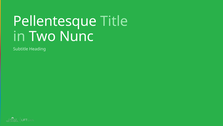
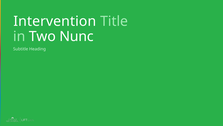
Pellentesque: Pellentesque -> Intervention (55, 21)
